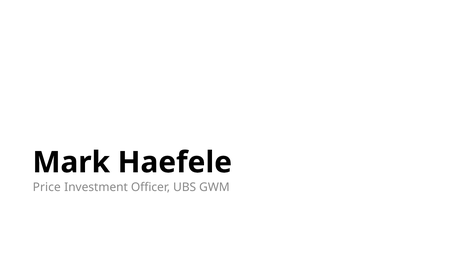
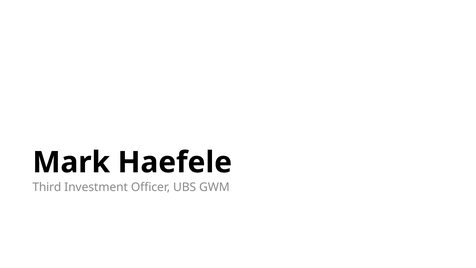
Price: Price -> Third (47, 187)
